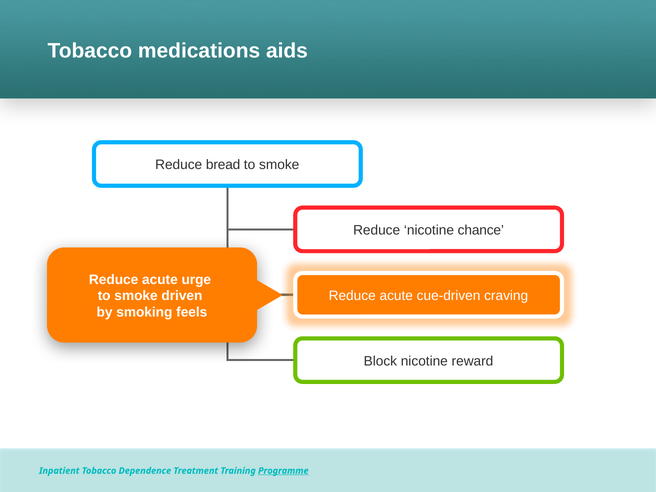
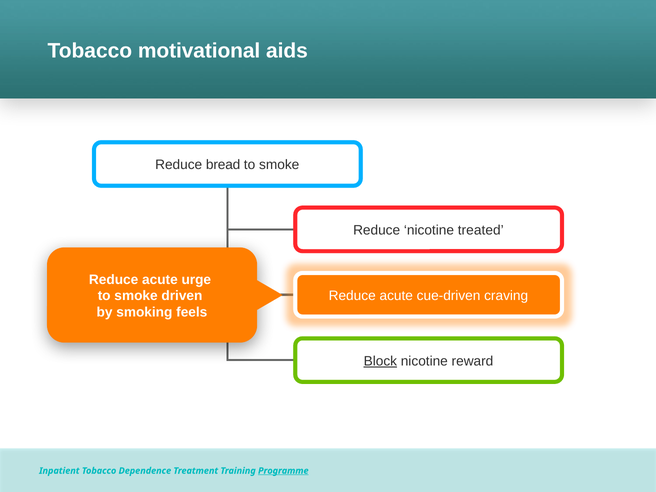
medications: medications -> motivational (199, 51)
chance: chance -> treated (481, 230)
Block underline: none -> present (380, 361)
